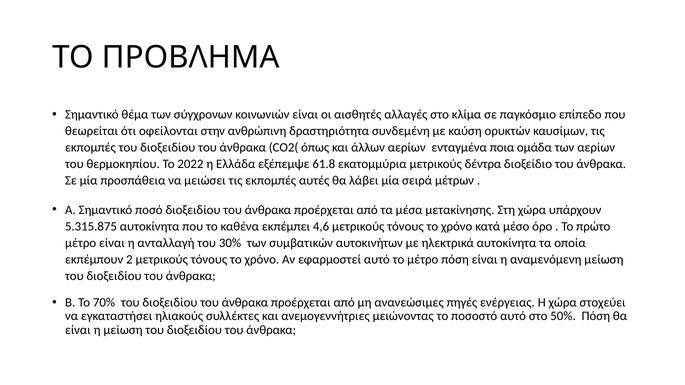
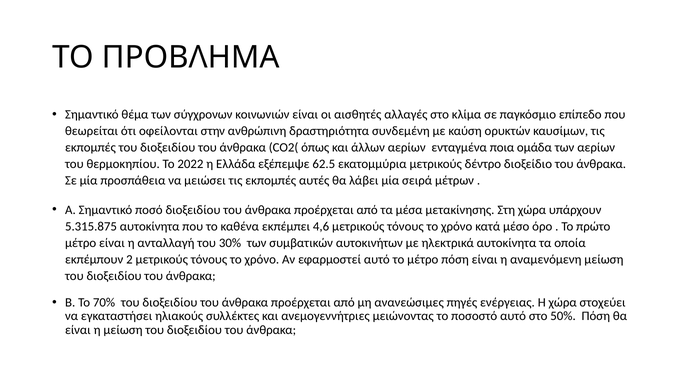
61.8: 61.8 -> 62.5 (324, 164)
δέντρα: δέντρα -> δέντρο (483, 164)
